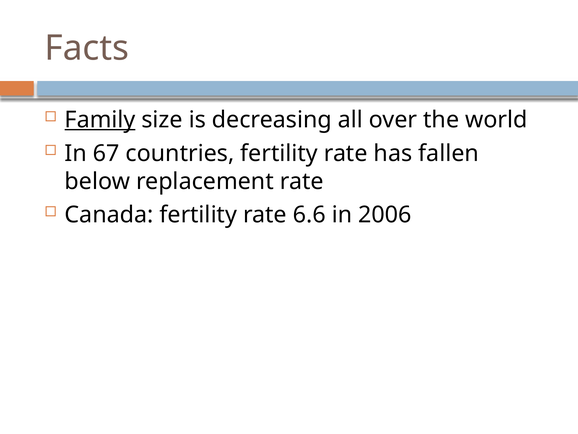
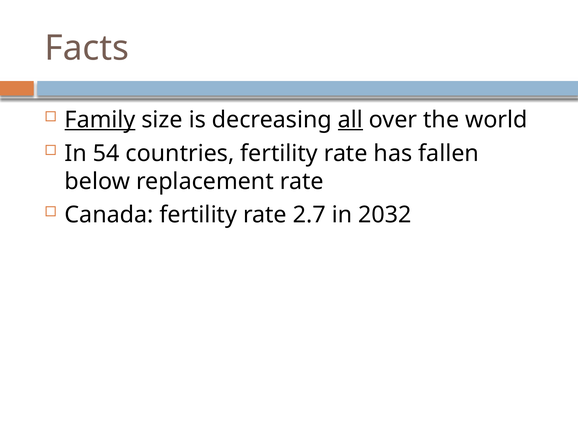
all underline: none -> present (350, 120)
67: 67 -> 54 (106, 153)
6.6: 6.6 -> 2.7 (309, 215)
2006: 2006 -> 2032 (385, 215)
